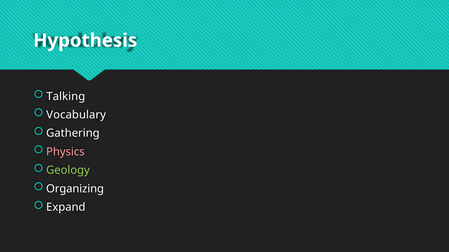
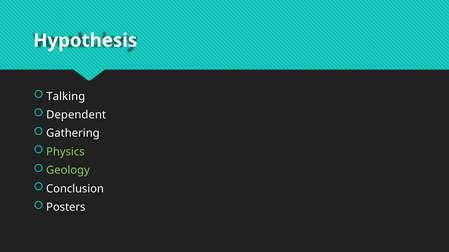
Vocabulary: Vocabulary -> Dependent (76, 115)
Physics colour: pink -> light green (65, 152)
Organizing: Organizing -> Conclusion (75, 189)
Expand: Expand -> Posters (66, 208)
